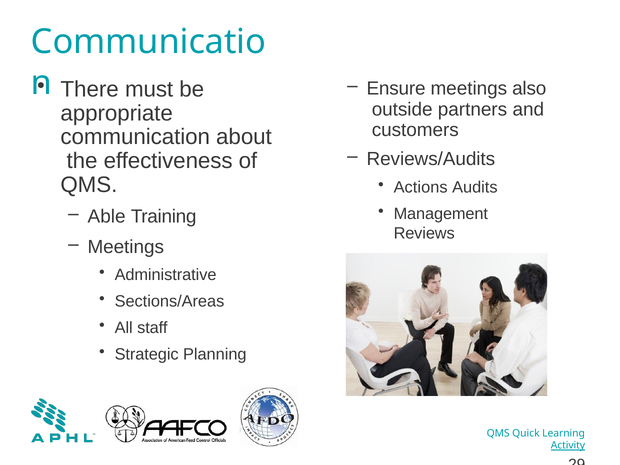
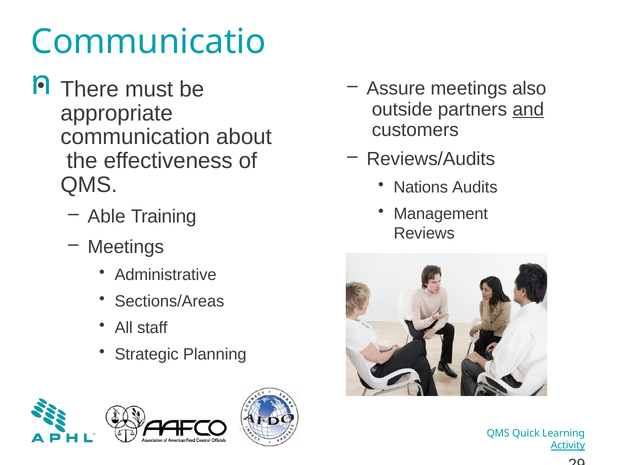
Ensure: Ensure -> Assure (396, 89)
and underline: none -> present (528, 109)
Actions: Actions -> Nations (421, 187)
